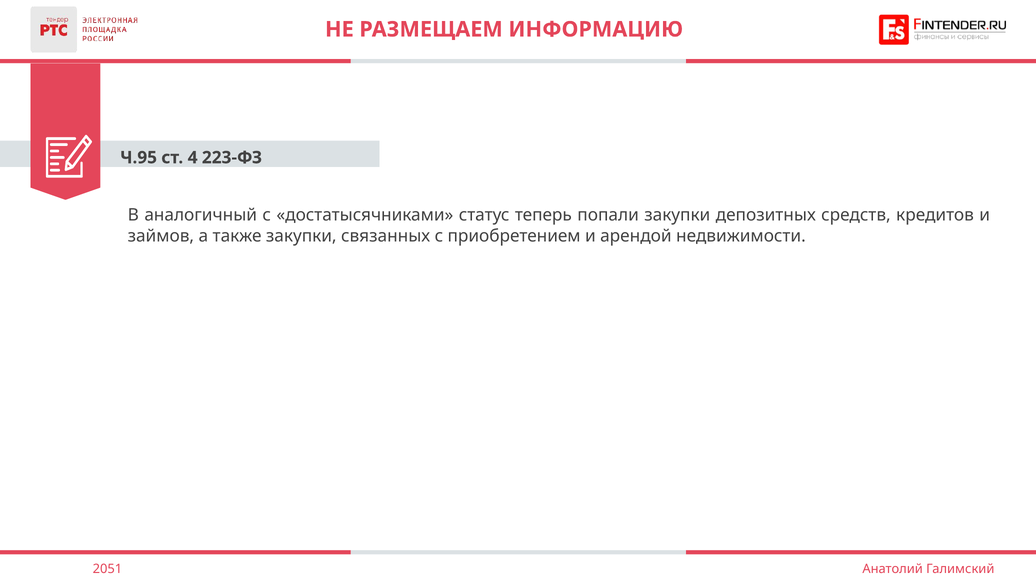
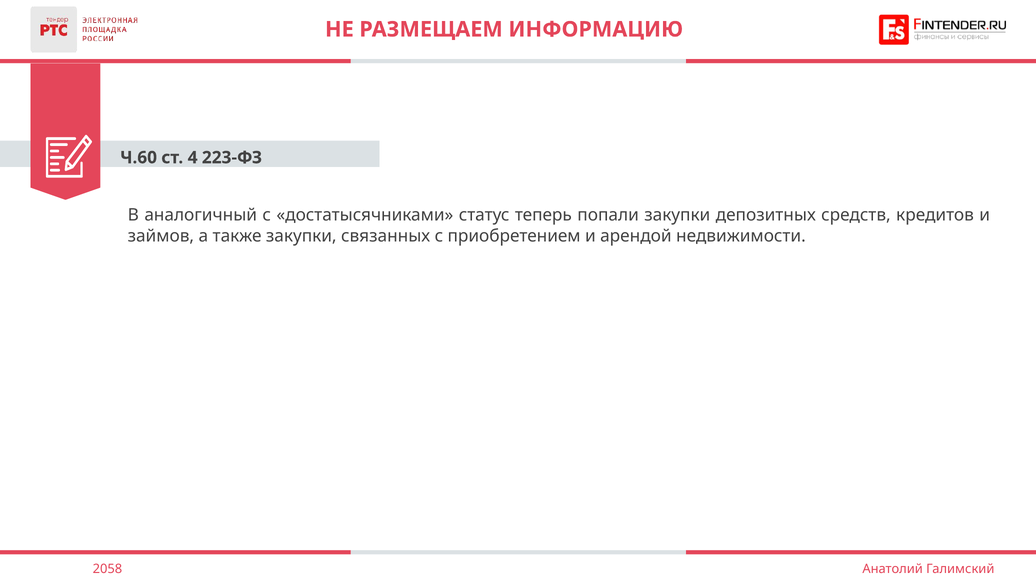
Ч.95: Ч.95 -> Ч.60 (139, 158)
2051: 2051 -> 2058 (107, 569)
